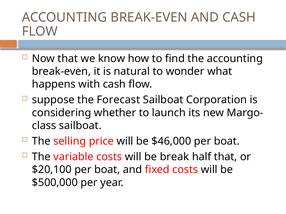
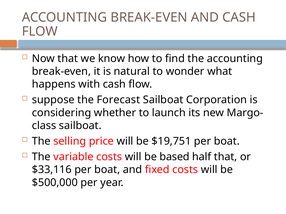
$46,000: $46,000 -> $19,751 (171, 141)
break: break -> based (175, 157)
$20,100: $20,100 -> $33,116 (52, 170)
